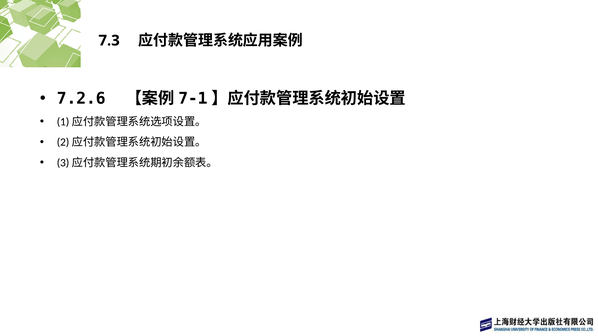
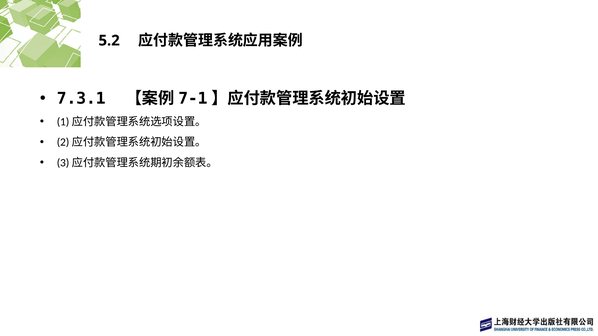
7.3: 7.3 -> 5.2 (109, 41)
7.2.6: 7.2.6 -> 7.3.1 (81, 99)
